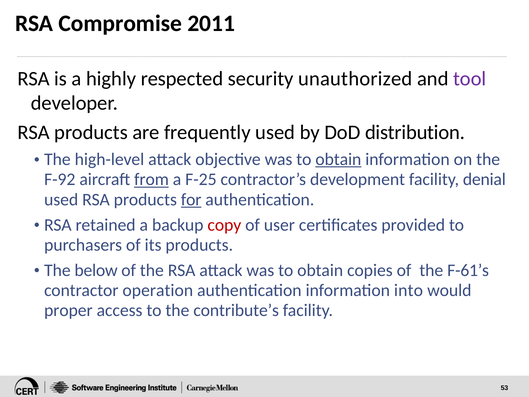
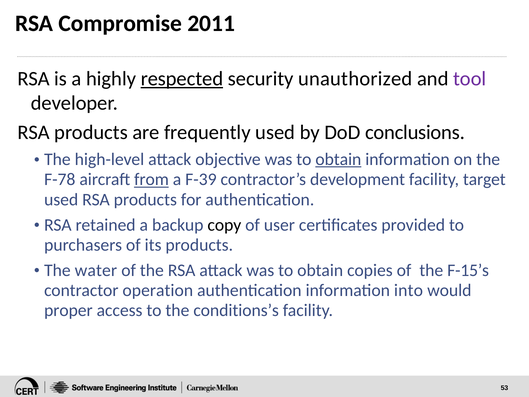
respected underline: none -> present (182, 79)
distribution: distribution -> conclusions (415, 132)
F-92: F-92 -> F-78 (60, 179)
F-25: F-25 -> F-39 (201, 179)
denial: denial -> target (484, 179)
for underline: present -> none (191, 199)
copy colour: red -> black (224, 225)
below: below -> water (96, 270)
F-61’s: F-61’s -> F-15’s (468, 270)
contribute’s: contribute’s -> conditions’s (236, 310)
